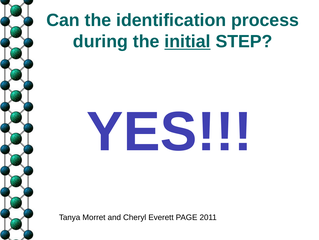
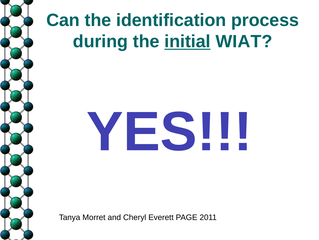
STEP: STEP -> WIAT (244, 41)
